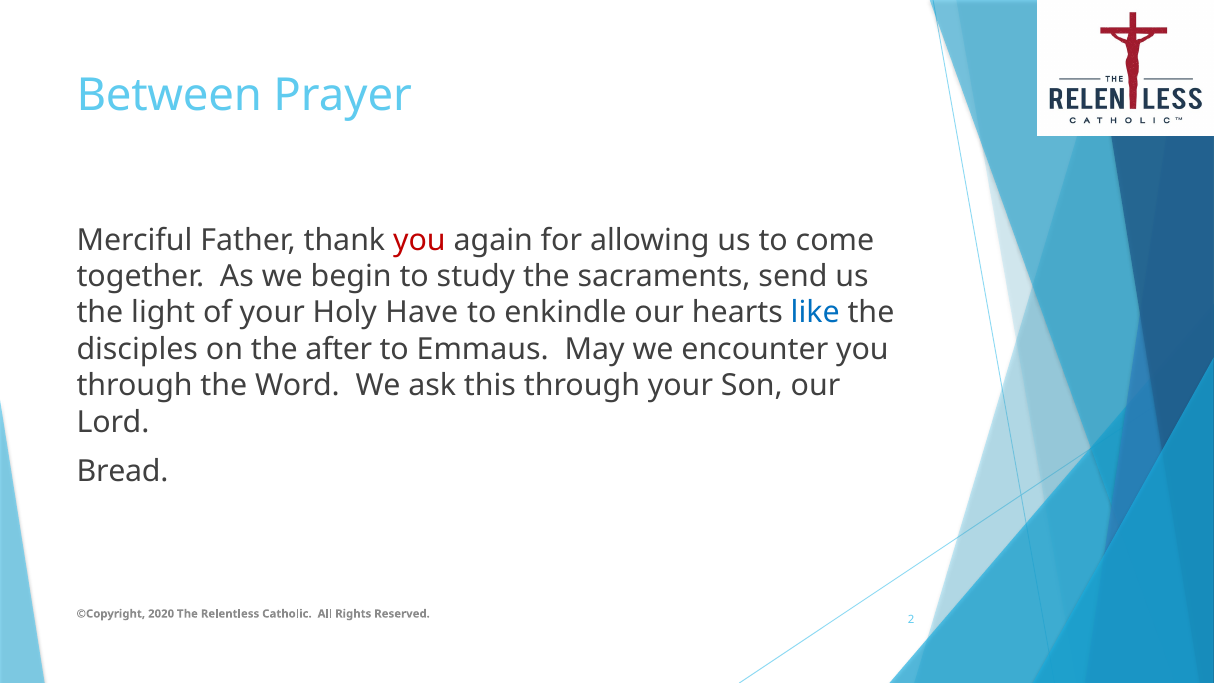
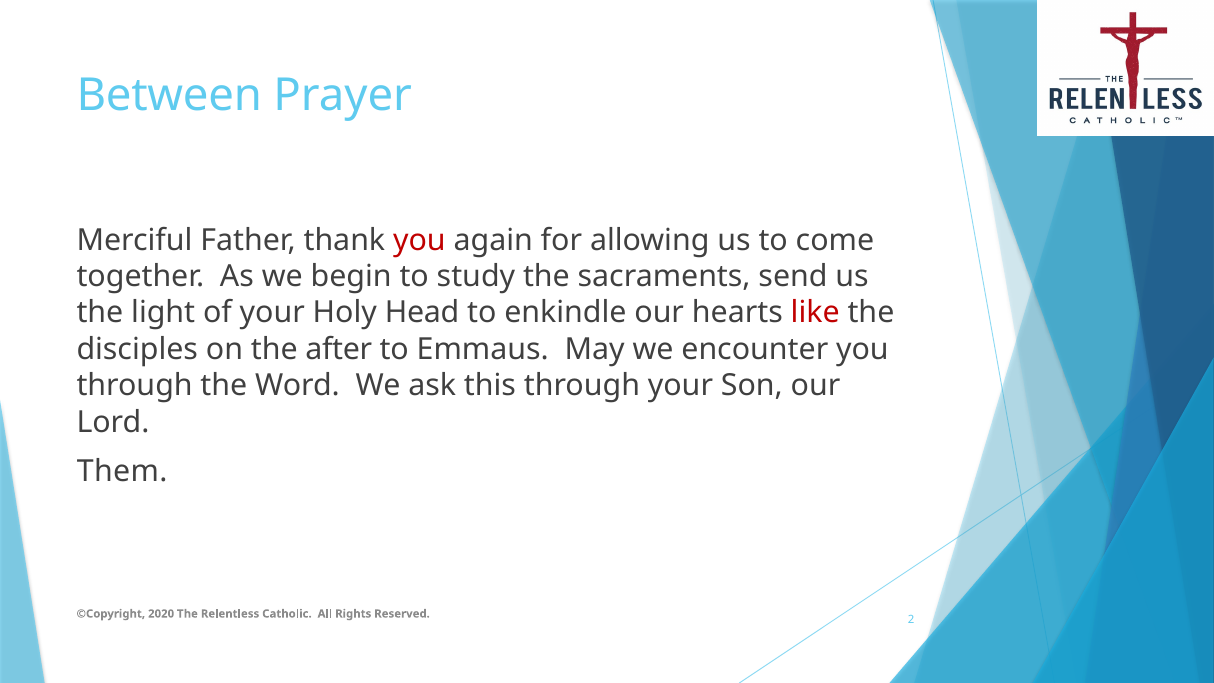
Have: Have -> Head (422, 313)
like colour: blue -> red (815, 313)
Bread: Bread -> Them (122, 471)
